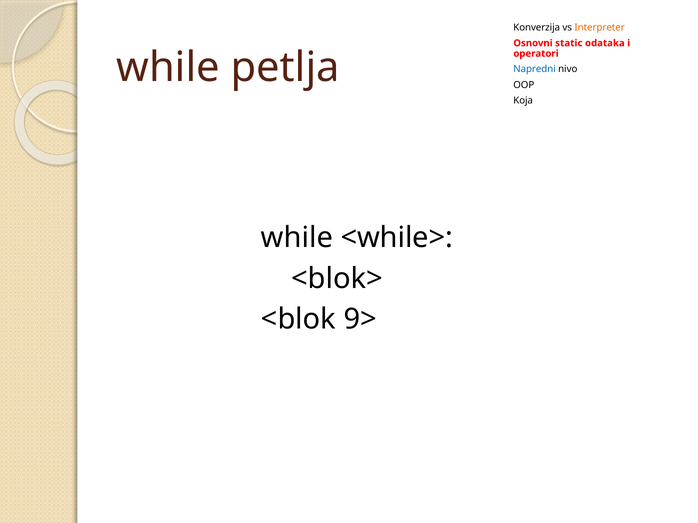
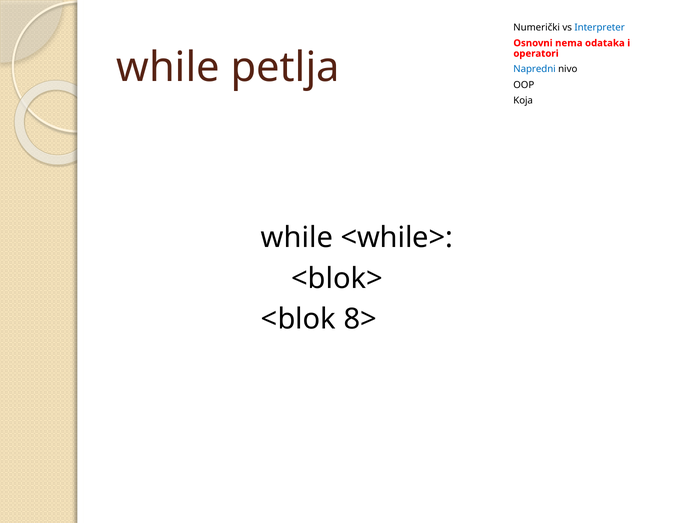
Konverzija: Konverzija -> Numerički (537, 27)
Interpreter colour: orange -> blue (600, 27)
static: static -> nema (569, 43)
9>: 9> -> 8> (360, 320)
